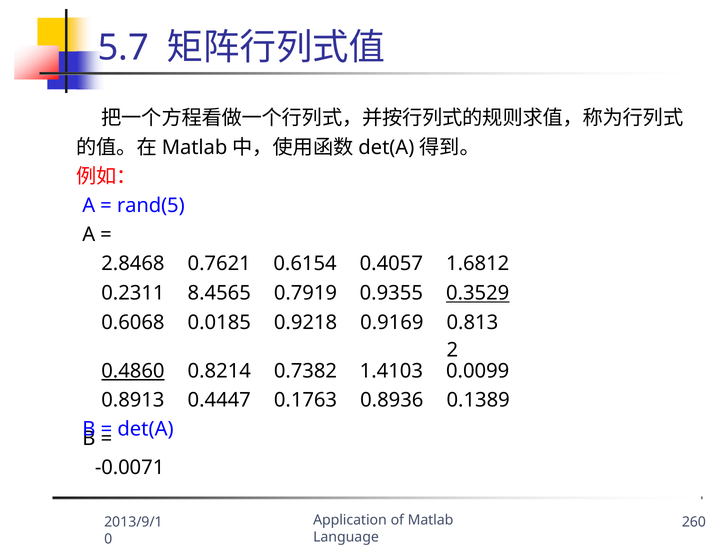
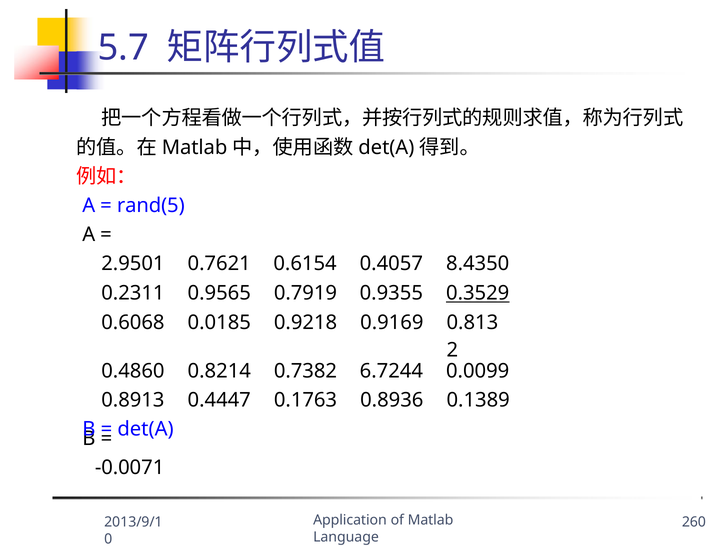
2.8468: 2.8468 -> 2.9501 (133, 264)
1.6812: 1.6812 -> 8.4350 (478, 264)
8.4565: 8.4565 -> 0.9565 (219, 293)
0.4860 underline: present -> none (133, 371)
1.4103: 1.4103 -> 6.7244 (391, 371)
